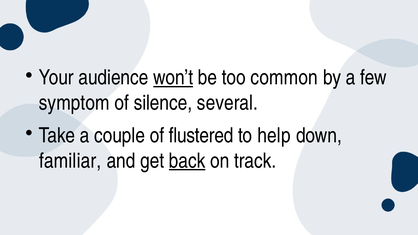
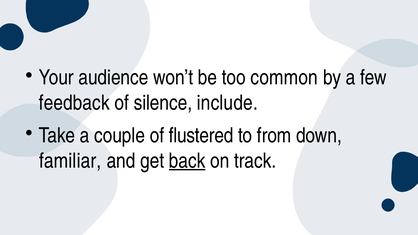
won’t underline: present -> none (173, 78)
symptom: symptom -> feedback (74, 103)
several: several -> include (227, 103)
help: help -> from (274, 136)
